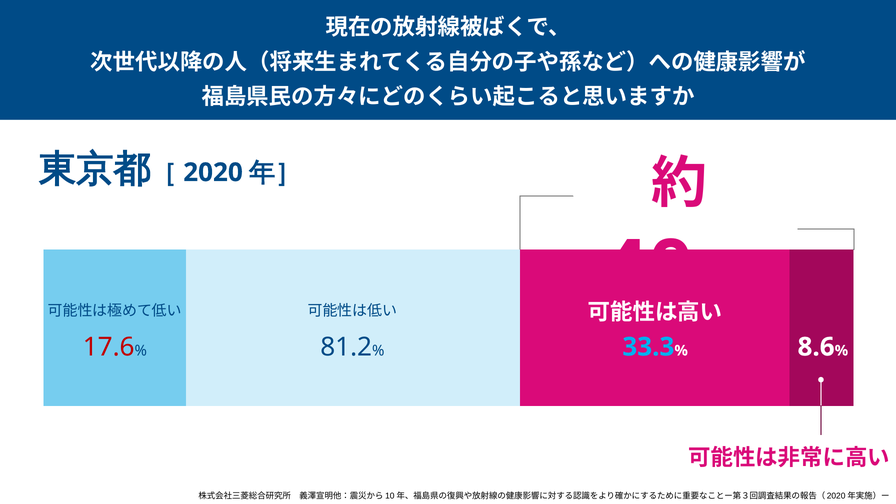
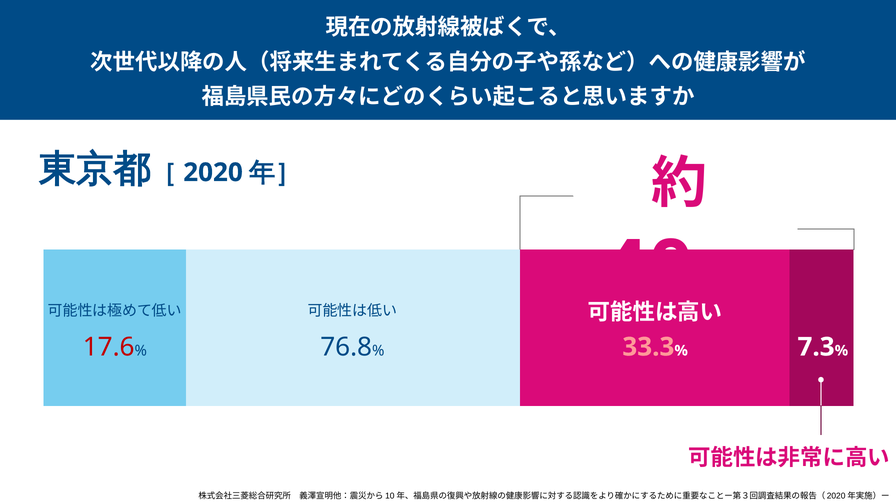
81.2: 81.2 -> 76.8 (346, 347)
33.3 colour: light blue -> pink (648, 347)
8.6: 8.6 -> 7.3 (816, 347)
